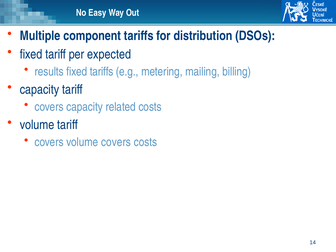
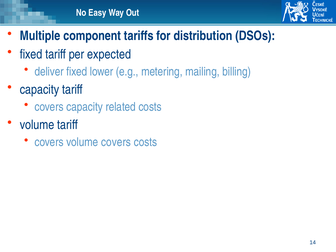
results: results -> deliver (49, 72)
fixed tariffs: tariffs -> lower (102, 72)
